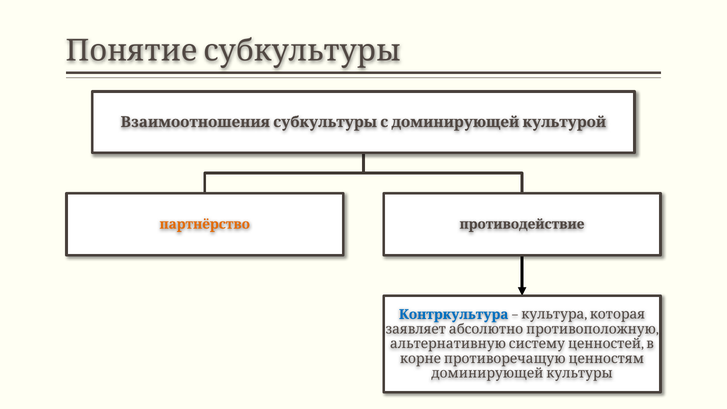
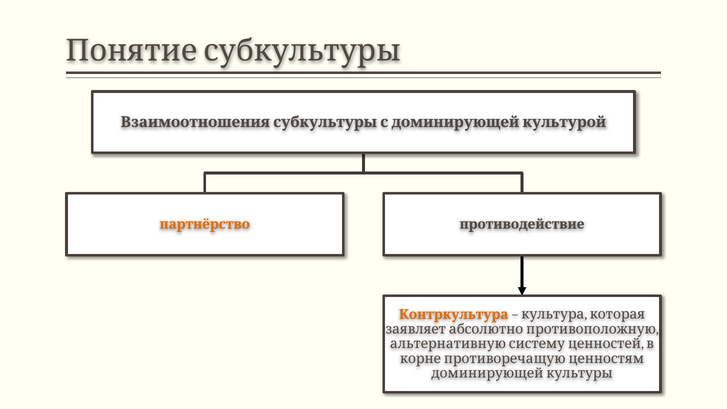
Контркультура colour: blue -> orange (454, 314)
